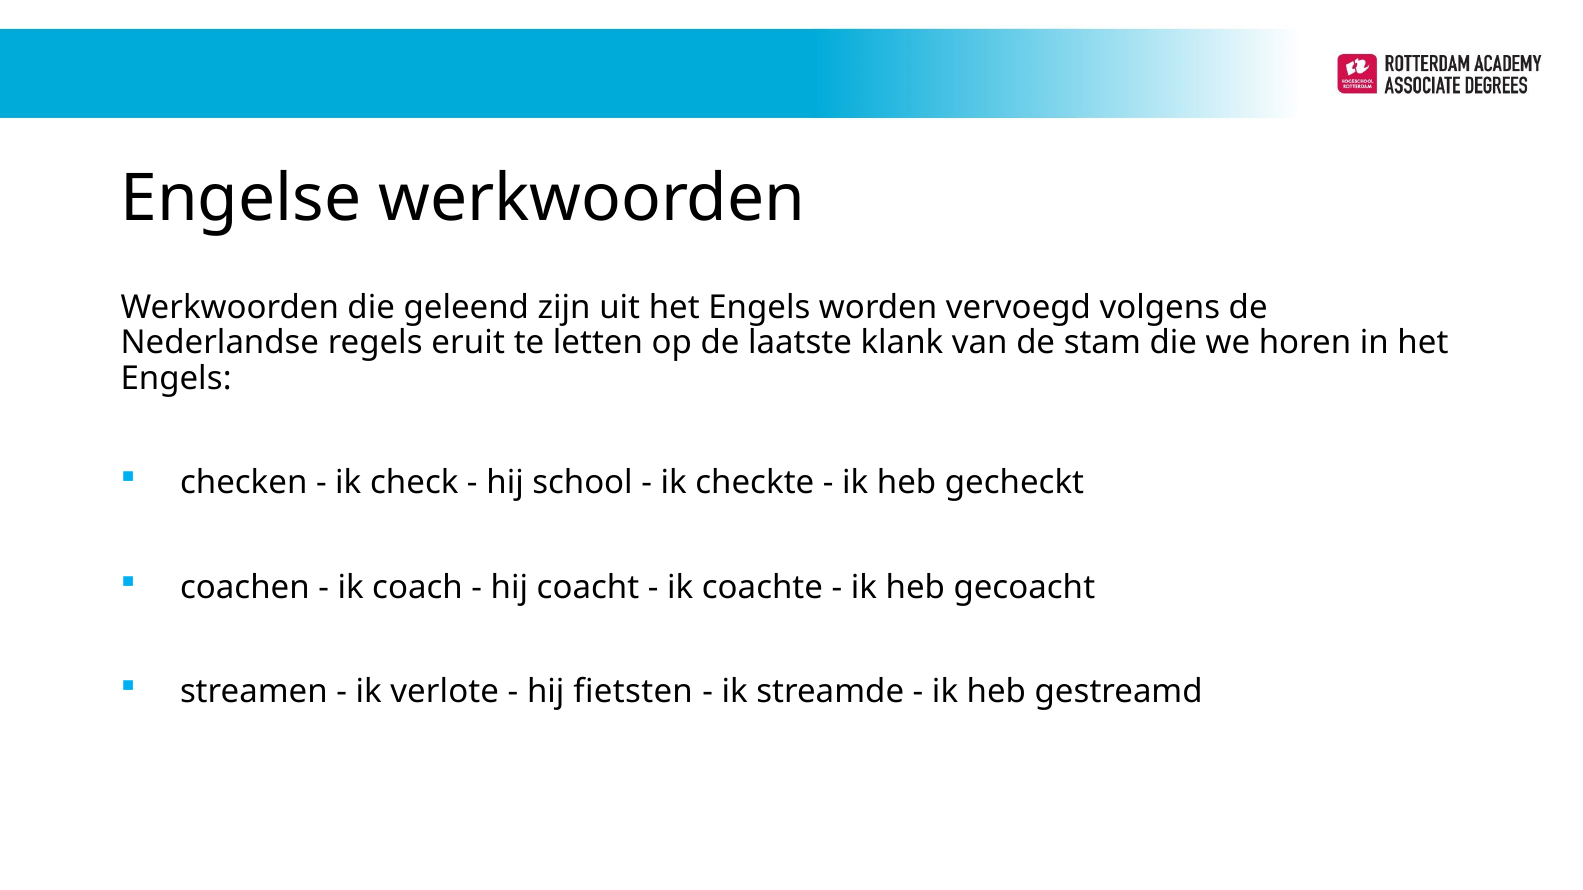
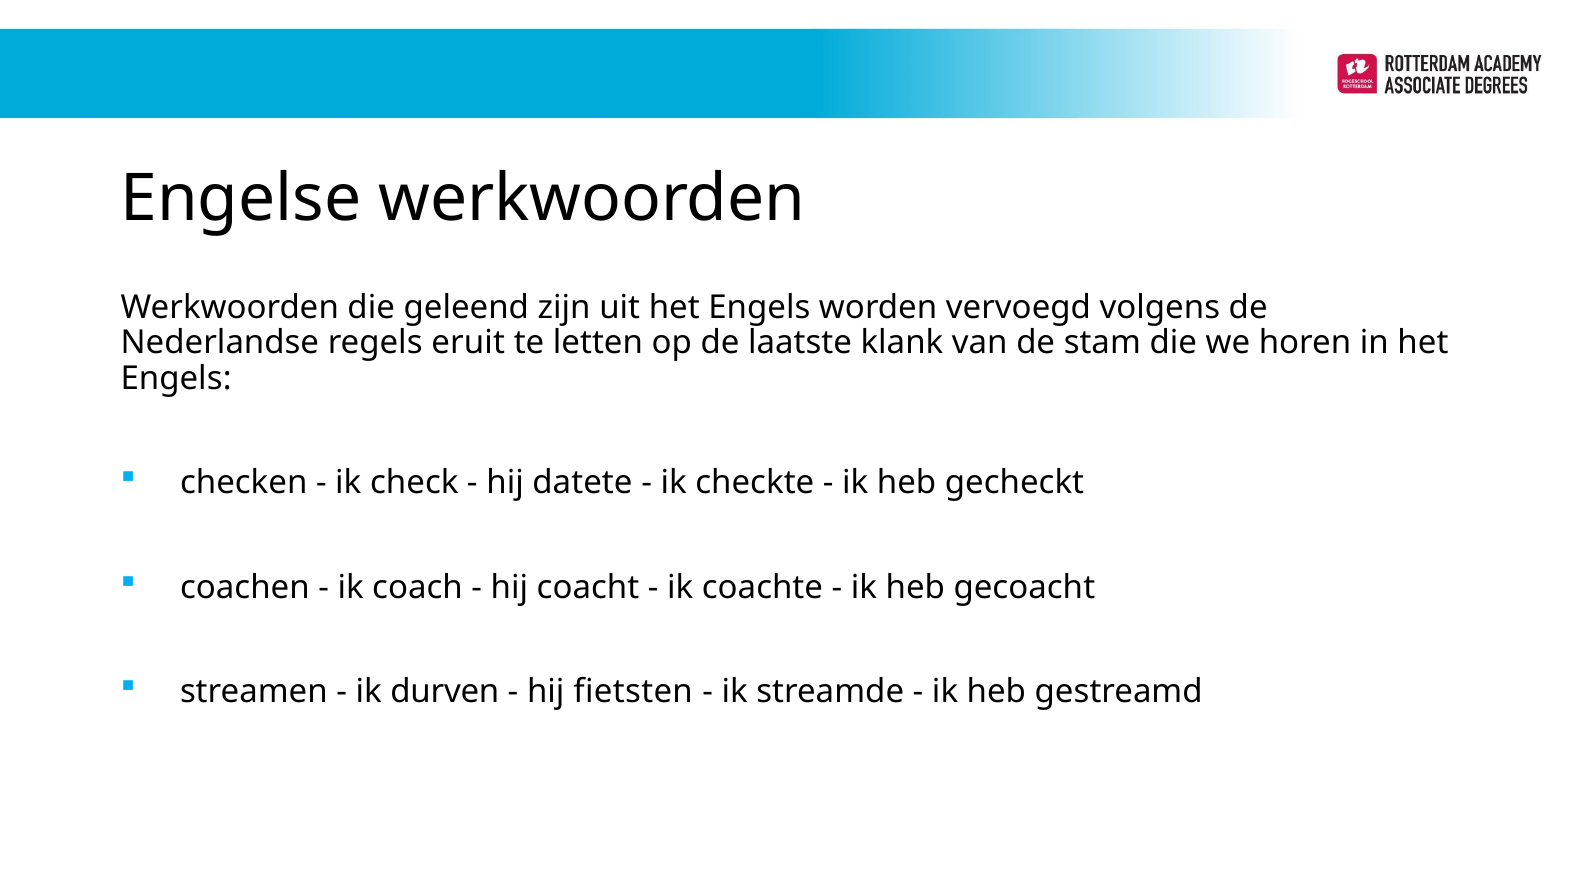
school: school -> datete (582, 483)
verlote: verlote -> durven (445, 692)
